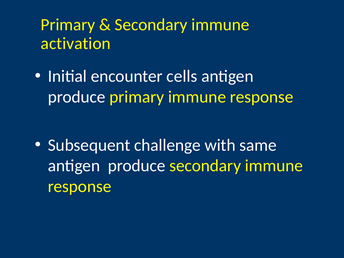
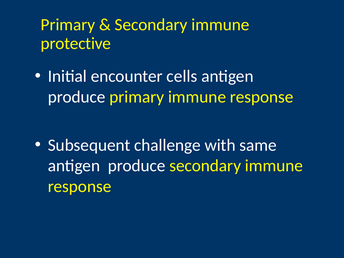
activation: activation -> protective (76, 43)
